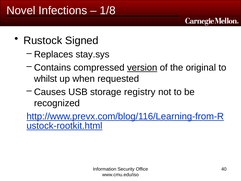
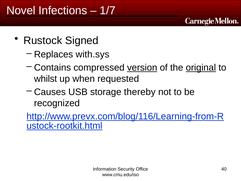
1/8: 1/8 -> 1/7 (108, 10)
stay.sys: stay.sys -> with.sys (92, 54)
original underline: none -> present (201, 67)
registry: registry -> thereby (140, 92)
